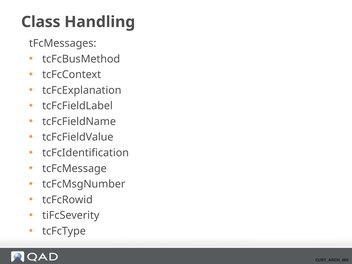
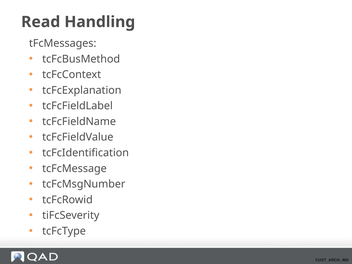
Class: Class -> Read (41, 22)
